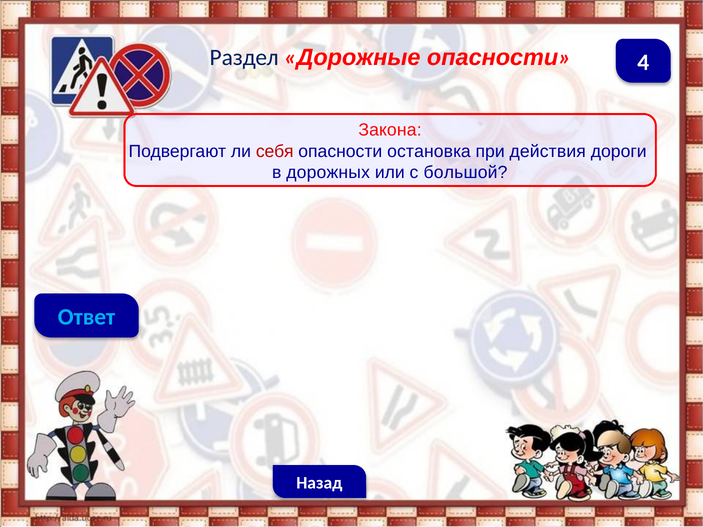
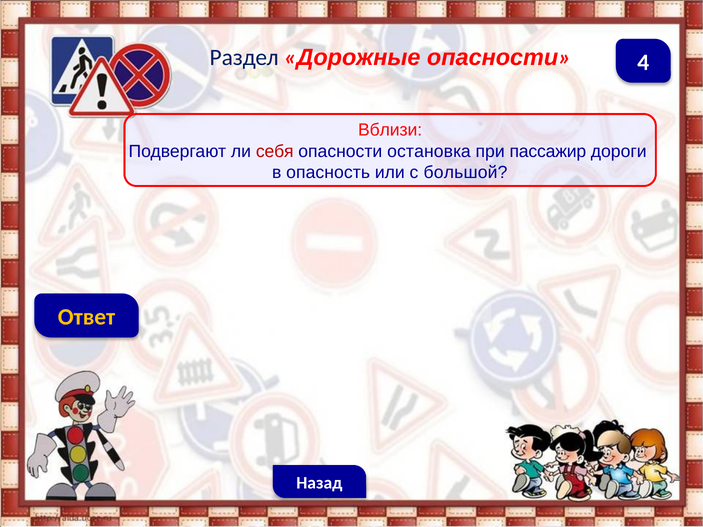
Закона: Закона -> Вблизи (390, 130)
действия: действия -> пассажир (548, 151)
дорожных: дорожных -> опасность (328, 172)
Ответ colour: light blue -> yellow (87, 317)
